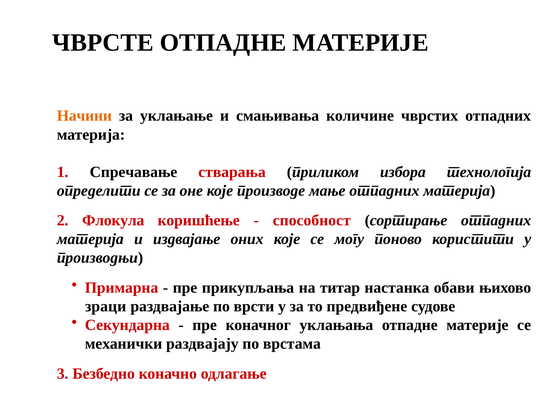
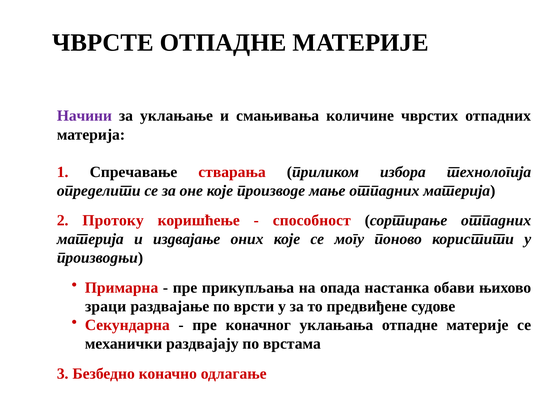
Начини colour: orange -> purple (84, 116)
Флокула: Флокула -> Протоку (113, 220)
титар: титар -> опада (340, 288)
